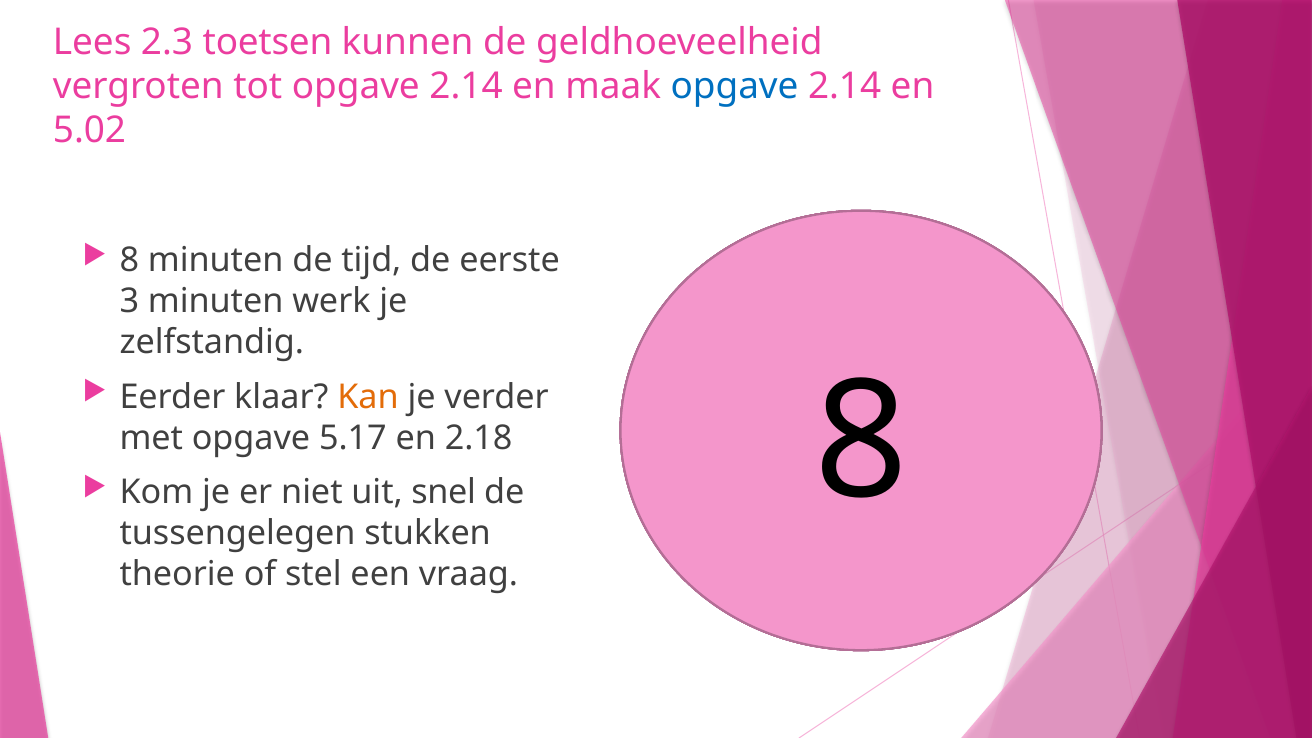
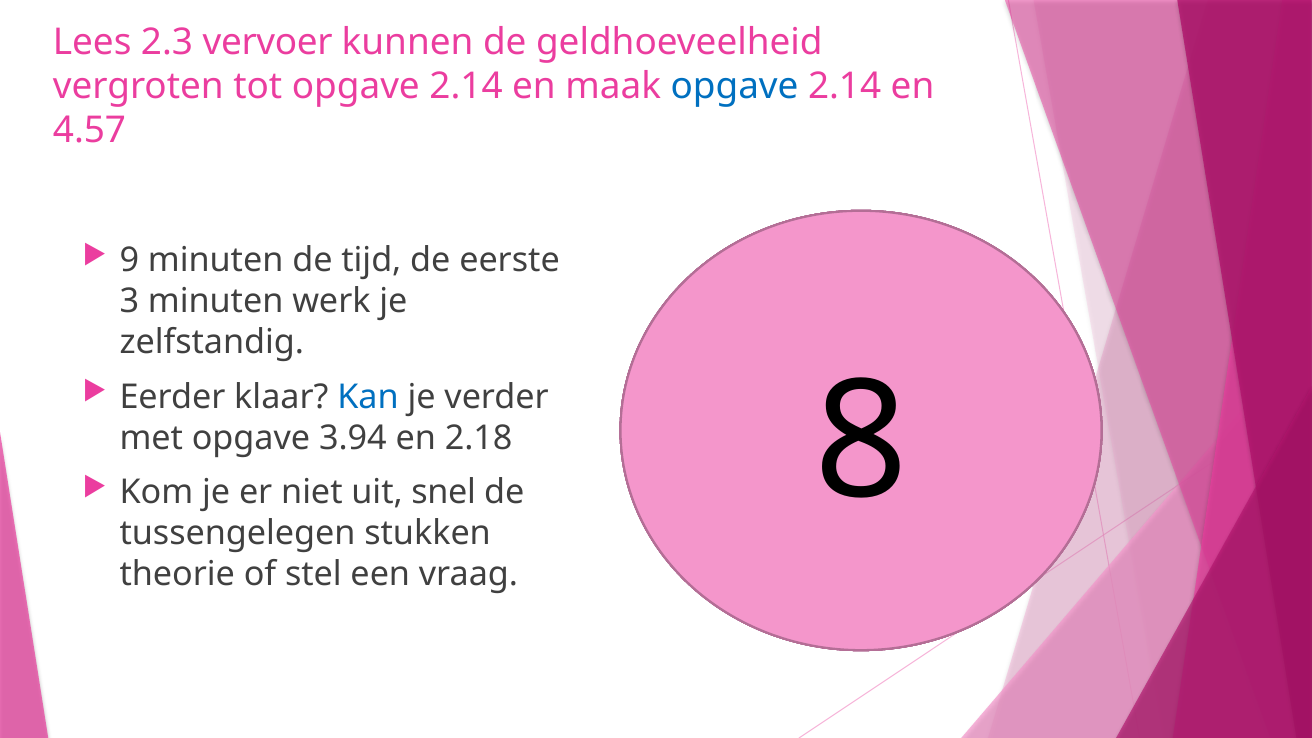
toetsen: toetsen -> vervoer (268, 42)
5.02: 5.02 -> 4.57 (90, 131)
8: 8 -> 9 (129, 260)
Kan colour: orange -> blue (368, 397)
5.17: 5.17 -> 3.94 (353, 438)
